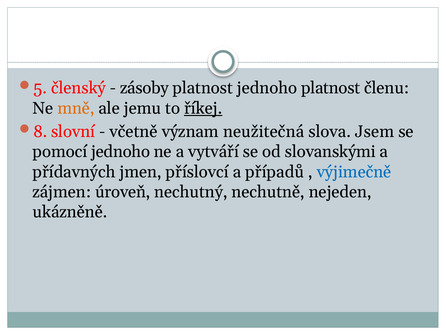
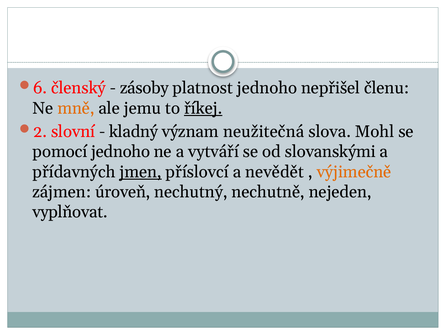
5: 5 -> 6 (40, 88)
jednoho platnost: platnost -> nepřišel (331, 88)
8: 8 -> 2 (40, 131)
včetně: včetně -> kladný (134, 131)
Jsem: Jsem -> Mohl (375, 131)
jmen underline: none -> present (141, 172)
případů: případů -> nevědět (275, 172)
výjimečně colour: blue -> orange (354, 172)
ukázněně: ukázněně -> vyplňovat (70, 212)
